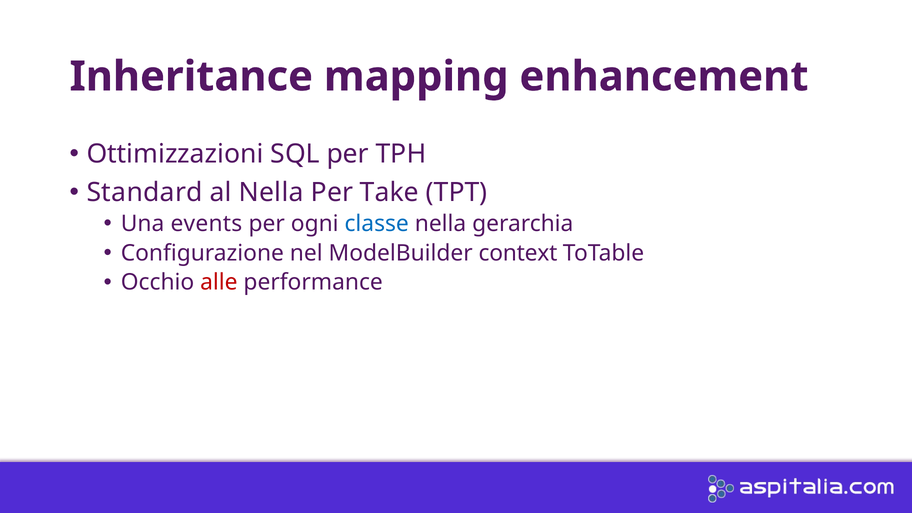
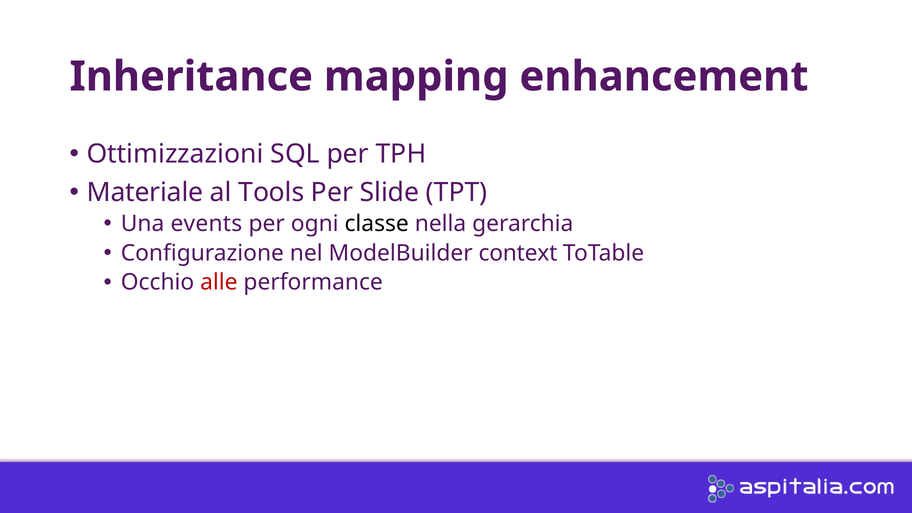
Standard: Standard -> Materiale (145, 192)
al Nella: Nella -> Tools (271, 192)
Take: Take -> Slide (390, 192)
classe colour: blue -> black (377, 224)
